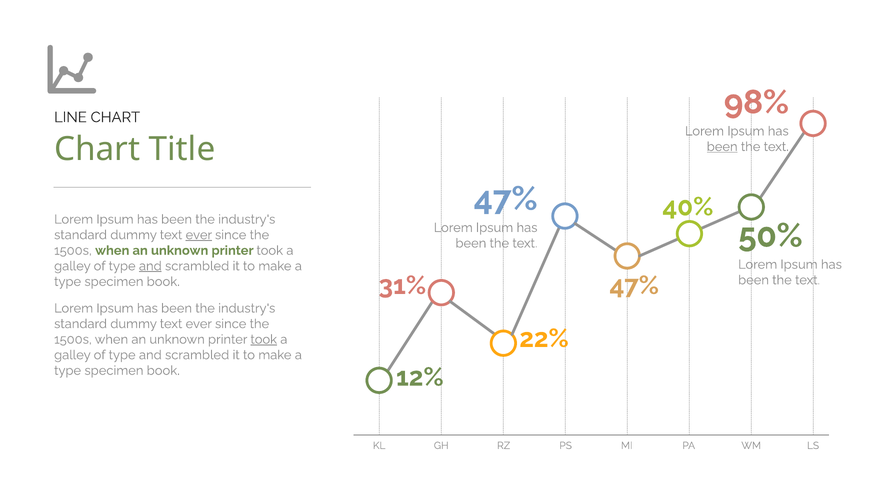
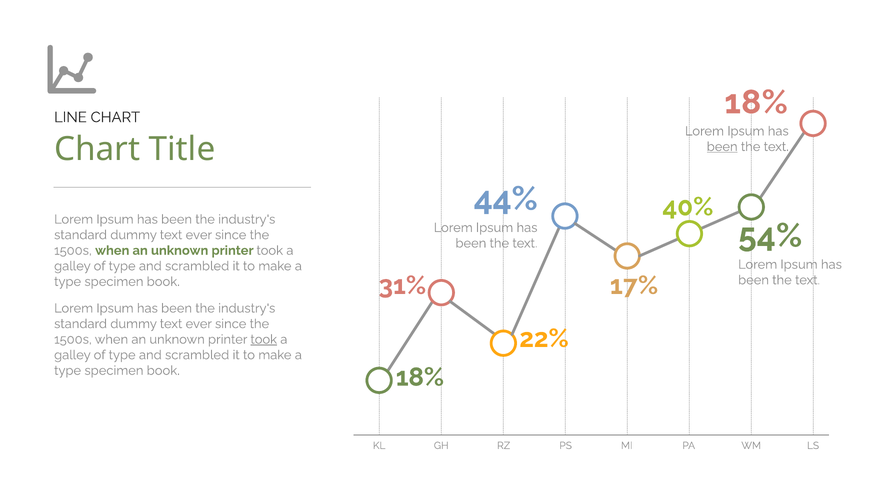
98%: 98% -> 18% (756, 102)
47%: 47% -> 44% (506, 199)
50%: 50% -> 54% (770, 236)
ever underline: present -> none (199, 235)
and underline: present -> none (150, 266)
47%: 47% -> 17% (634, 285)
12%: 12% -> 18% (420, 377)
